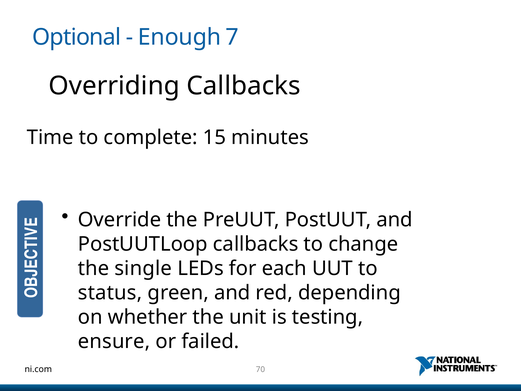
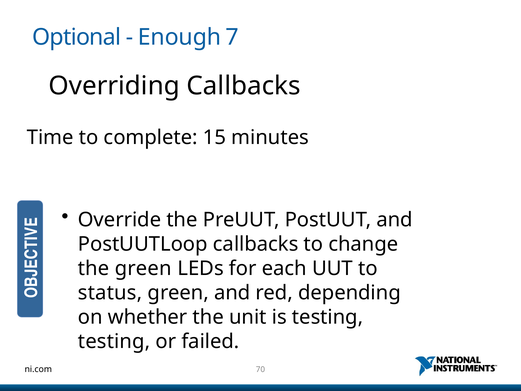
the single: single -> green (143, 268)
ensure: ensure -> testing (114, 341)
